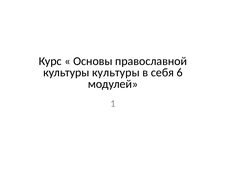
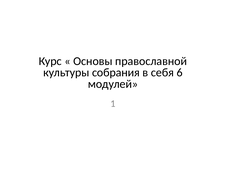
культуры культуры: культуры -> собрания (116, 73)
